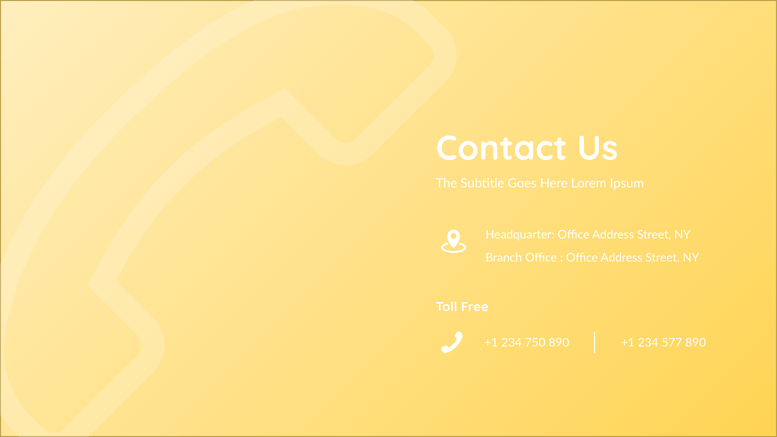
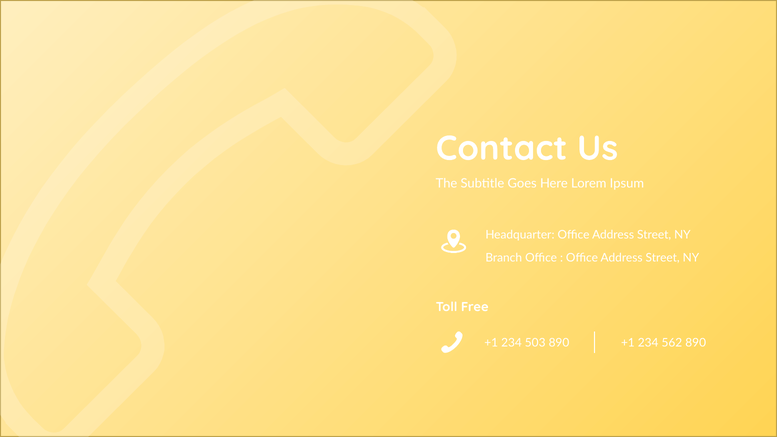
750: 750 -> 503 (535, 343)
577: 577 -> 562 (672, 343)
